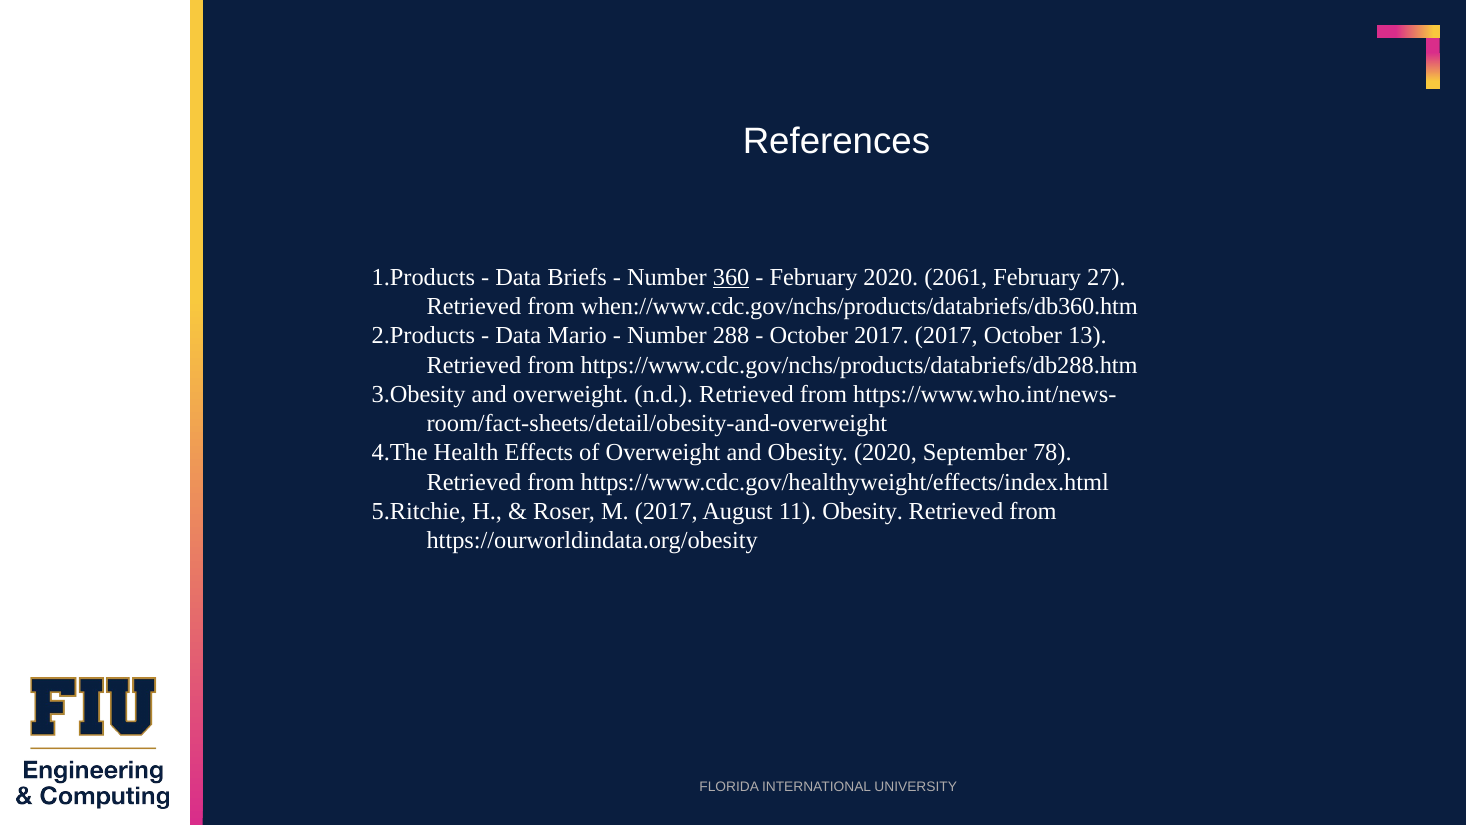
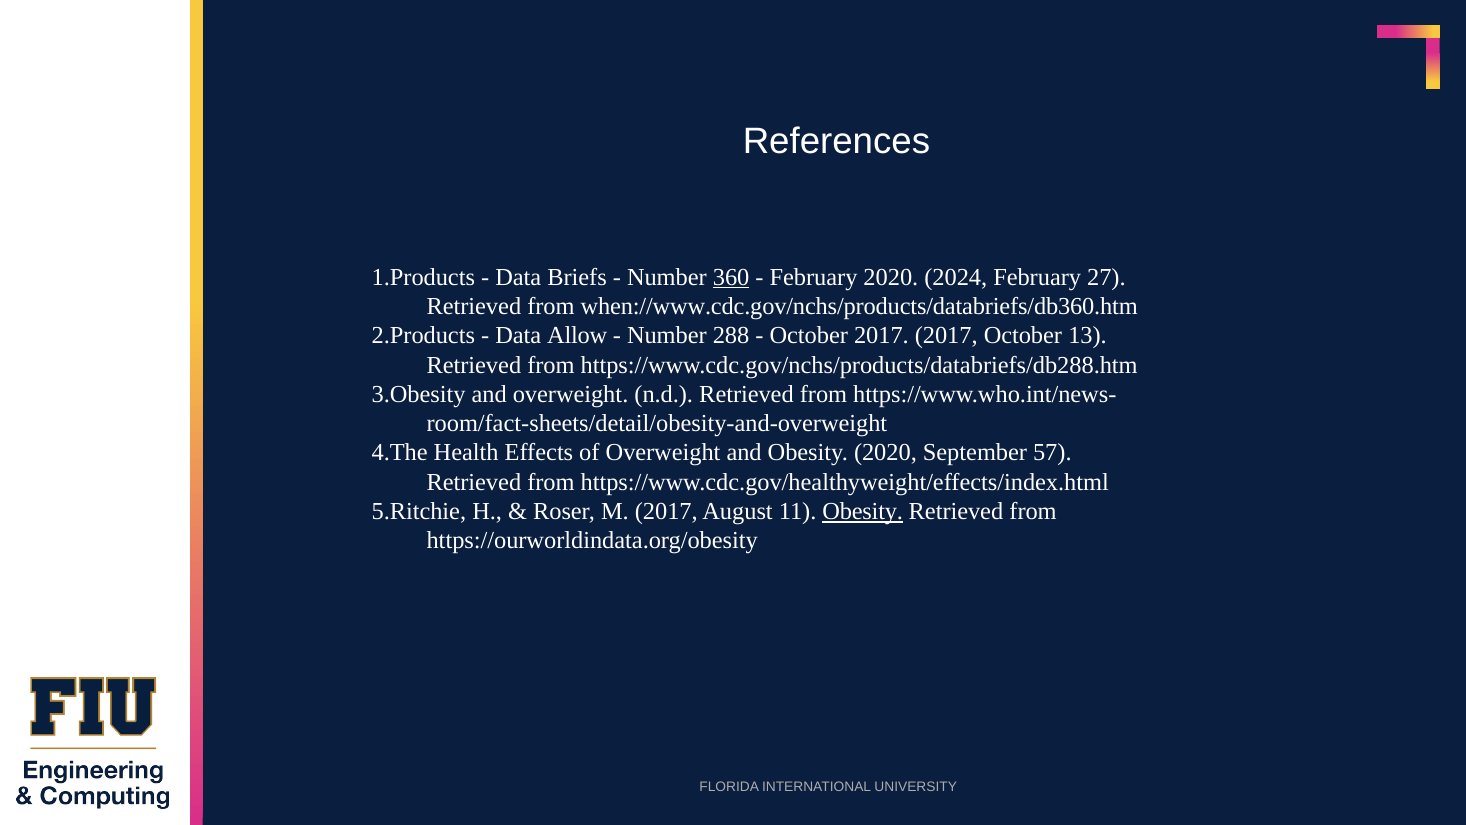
2061: 2061 -> 2024 (956, 277)
Mario: Mario -> Allow (577, 335)
78: 78 -> 57 (1052, 453)
Obesity underline: none -> present (863, 511)
